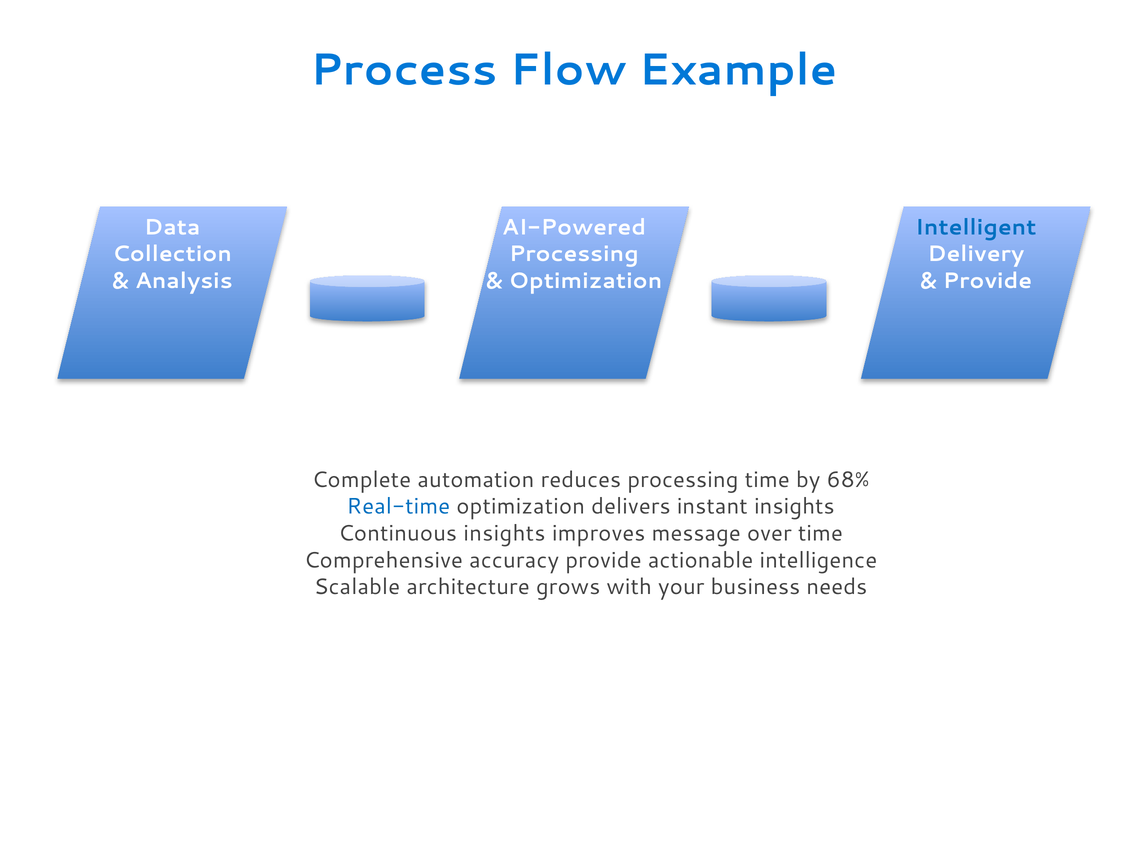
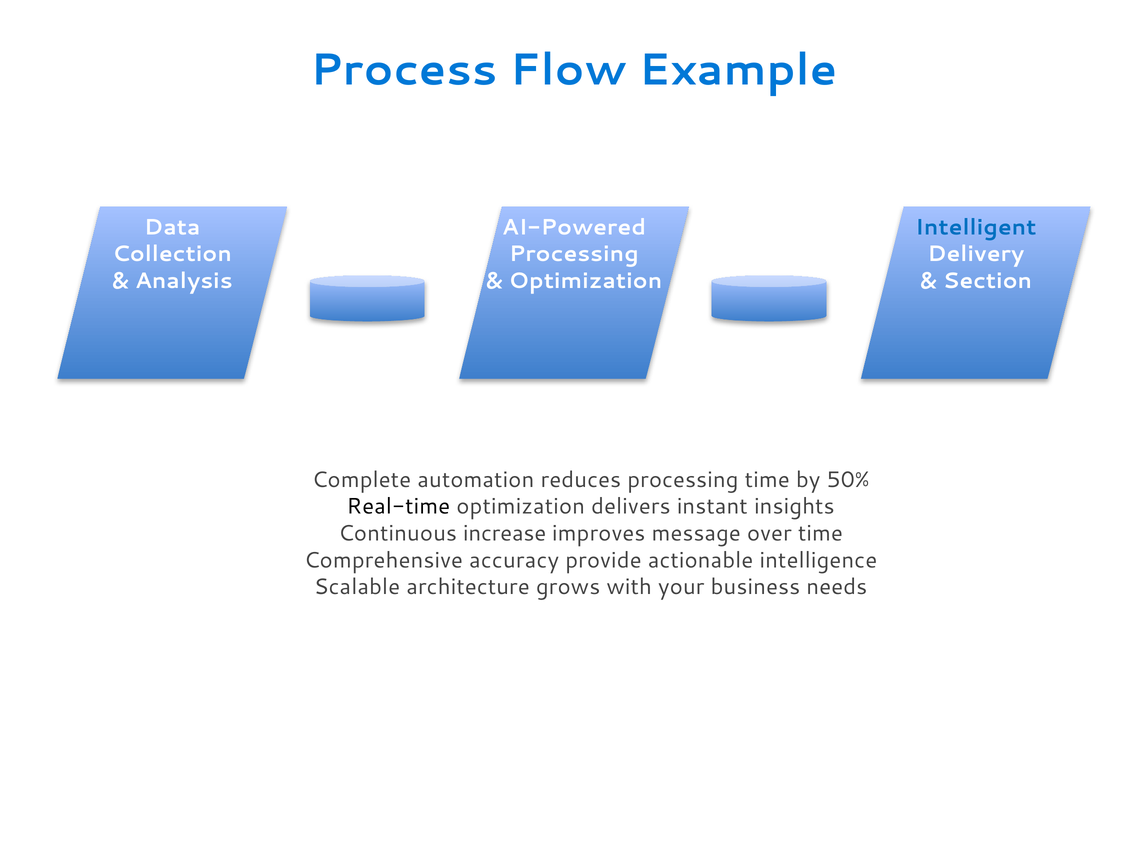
Provide: Provide -> Section (987, 281)
68%: 68% -> 50% (848, 480)
Real-time colour: blue -> black (398, 507)
Continuous insights: insights -> increase (505, 533)
